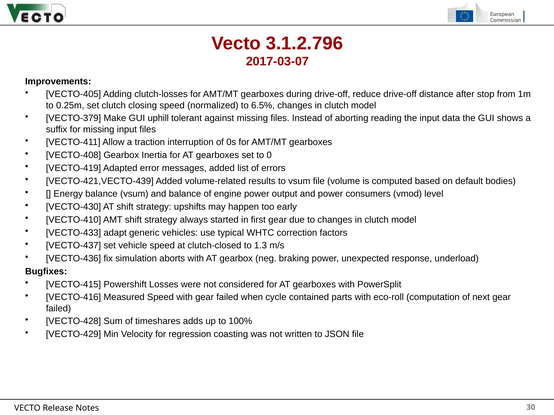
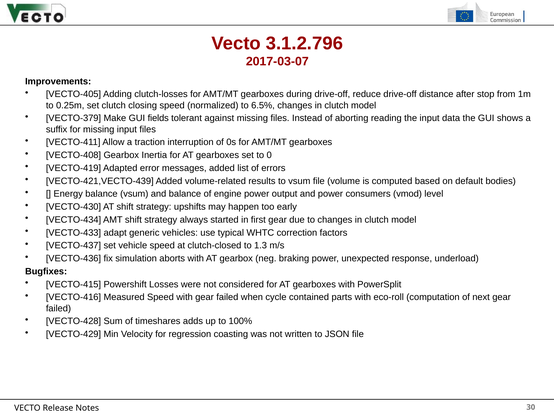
uphill: uphill -> fields (158, 118)
VECTO-410: VECTO-410 -> VECTO-434 (73, 220)
